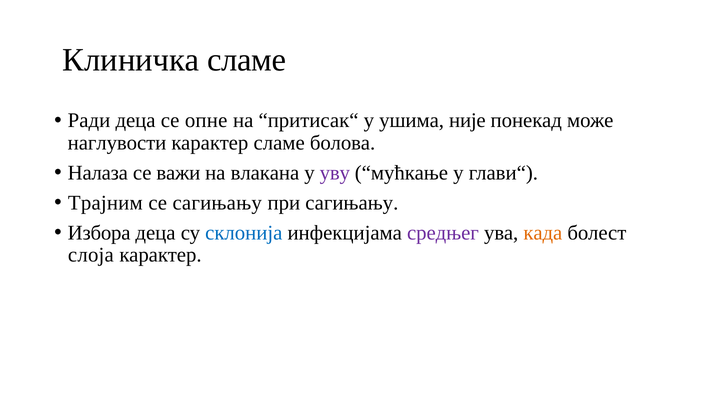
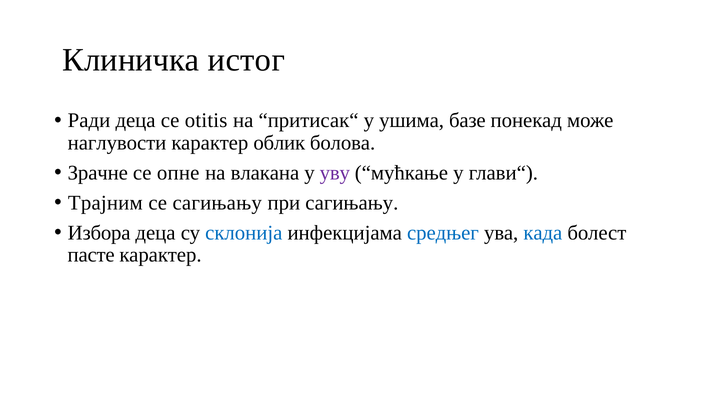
Клиничка сламе: сламе -> истог (246, 60)
опне: опне -> otitis (206, 121)
није: није -> базе (467, 121)
карактер сламе: сламе -> облик (279, 143)
Налаза: Налаза -> Зрачне (98, 173)
важи: важи -> опне (178, 173)
средњег colour: purple -> blue (443, 233)
када colour: orange -> blue (543, 233)
слоја: слоја -> пасте (91, 255)
